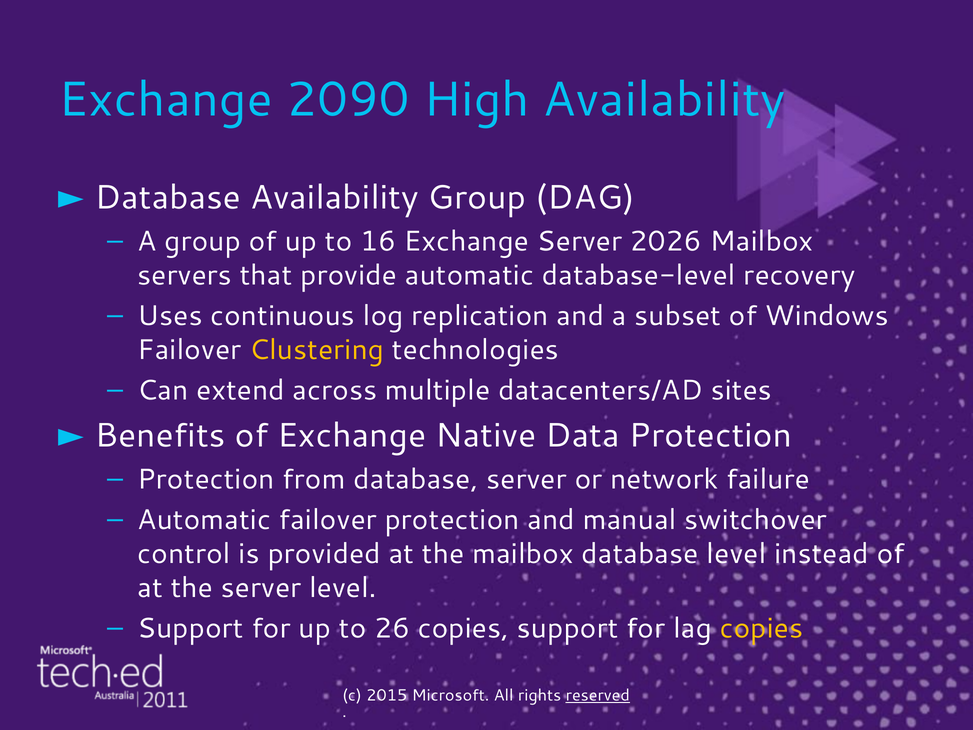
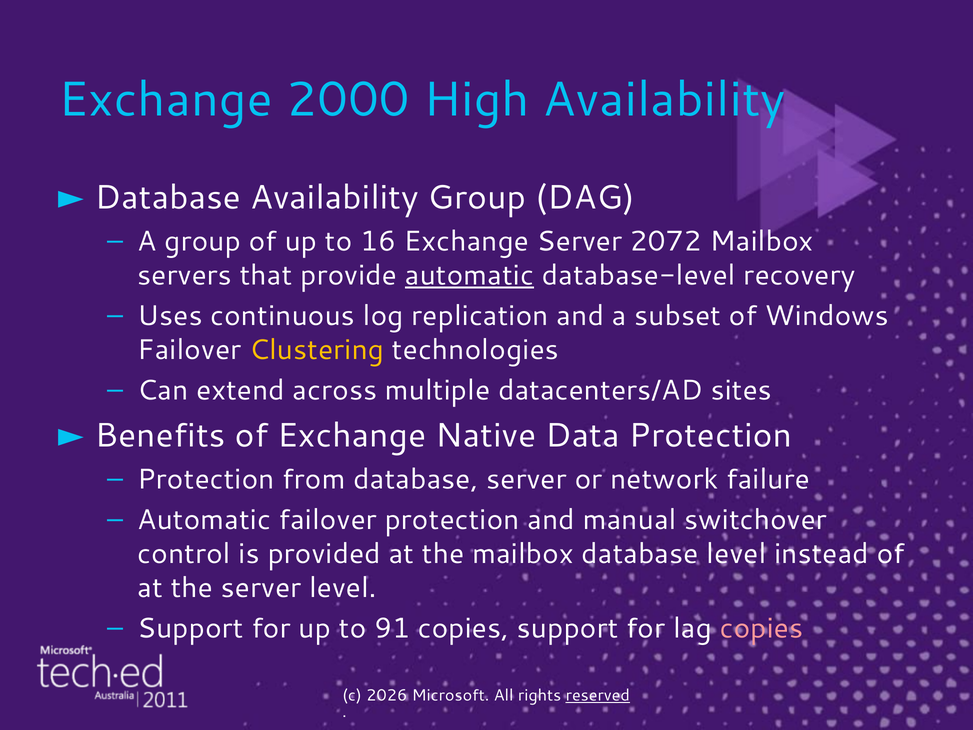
2090: 2090 -> 2000 (348, 100)
2026: 2026 -> 2072 (666, 241)
automatic underline: none -> present (469, 275)
26: 26 -> 91 (392, 628)
copies colour: yellow -> pink (762, 628)
2015: 2015 -> 2026 (387, 695)
